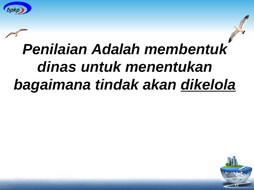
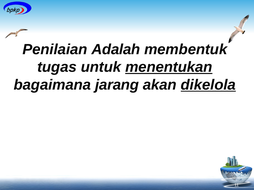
dinas: dinas -> tugas (57, 67)
menentukan underline: none -> present (169, 67)
tindak: tindak -> jarang (117, 85)
